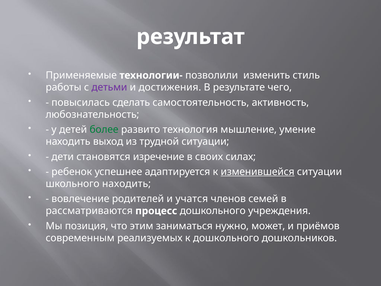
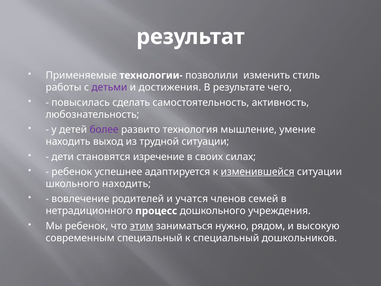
более colour: green -> purple (104, 129)
рассматриваются: рассматриваются -> нетрадиционного (89, 211)
Мы позиция: позиция -> ребенок (87, 226)
этим underline: none -> present (142, 226)
может: может -> рядом (268, 226)
приёмов: приёмов -> высокую (318, 226)
современным реализуемых: реализуемых -> специальный (150, 238)
к дошкольного: дошкольного -> специальный (226, 238)
